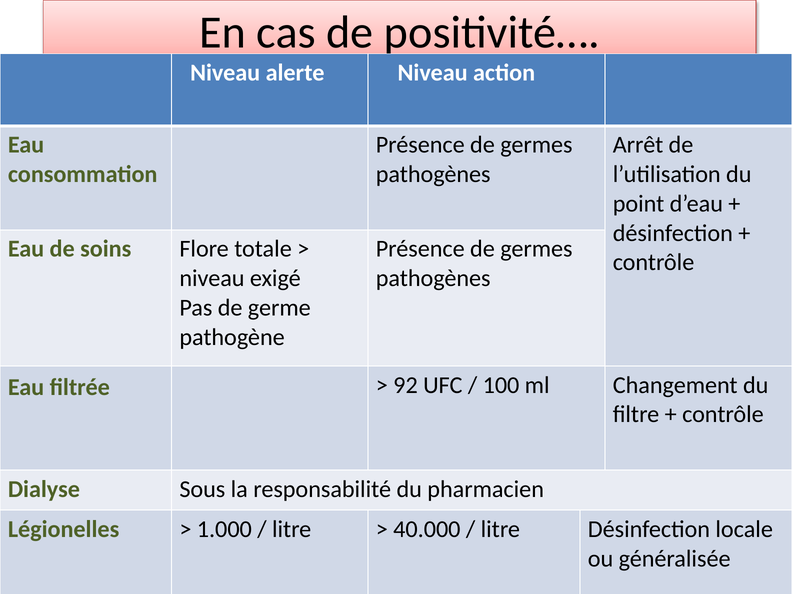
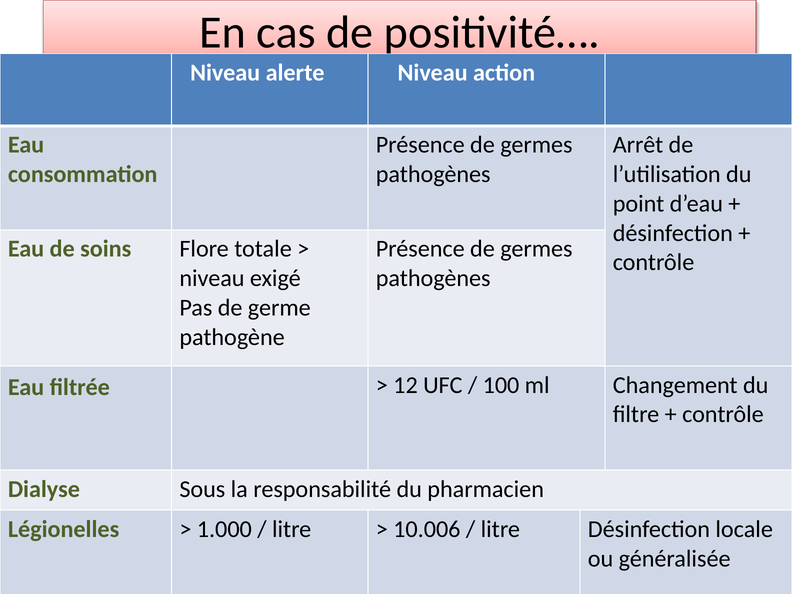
92: 92 -> 12 (405, 385)
40.000: 40.000 -> 10.006 (427, 529)
